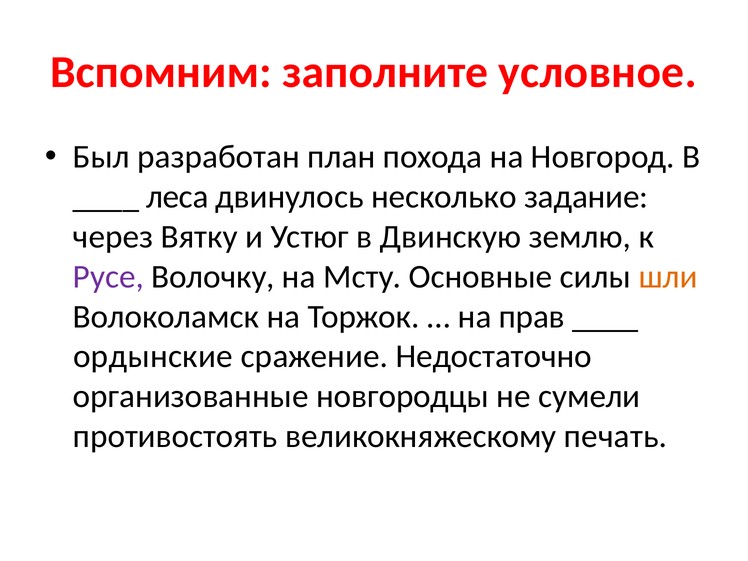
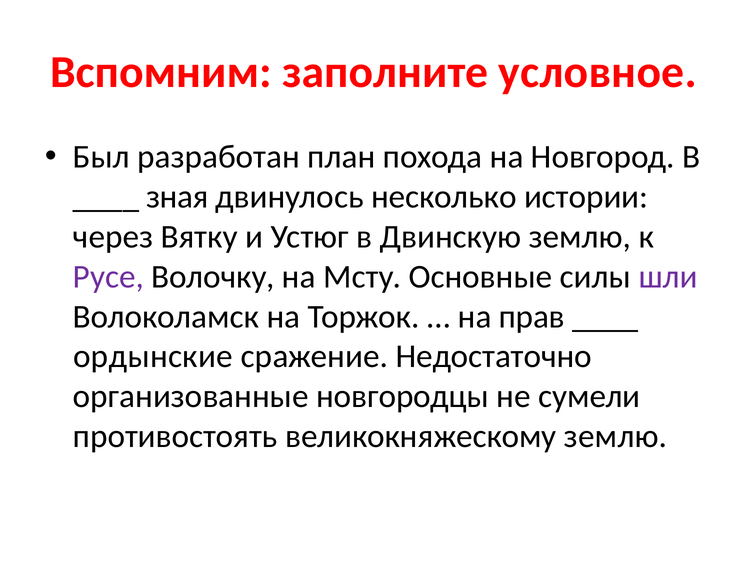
леса: леса -> зная (177, 197)
задание: задание -> истории (586, 197)
шли colour: orange -> purple (668, 277)
великокняжескому печать: печать -> землю (616, 436)
